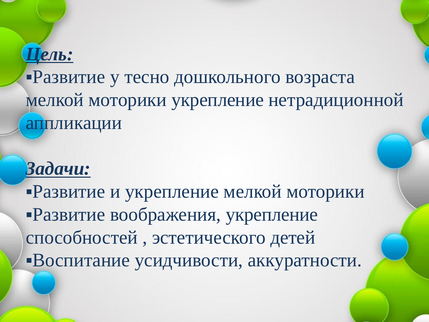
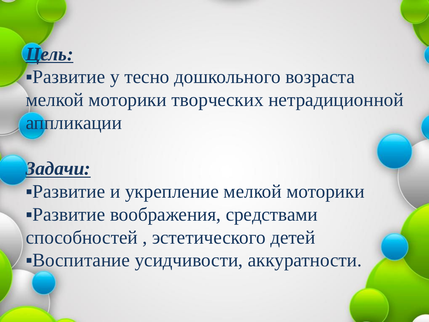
моторики укрепление: укрепление -> творческих (218, 100)
воображения укрепление: укрепление -> средствами (272, 214)
